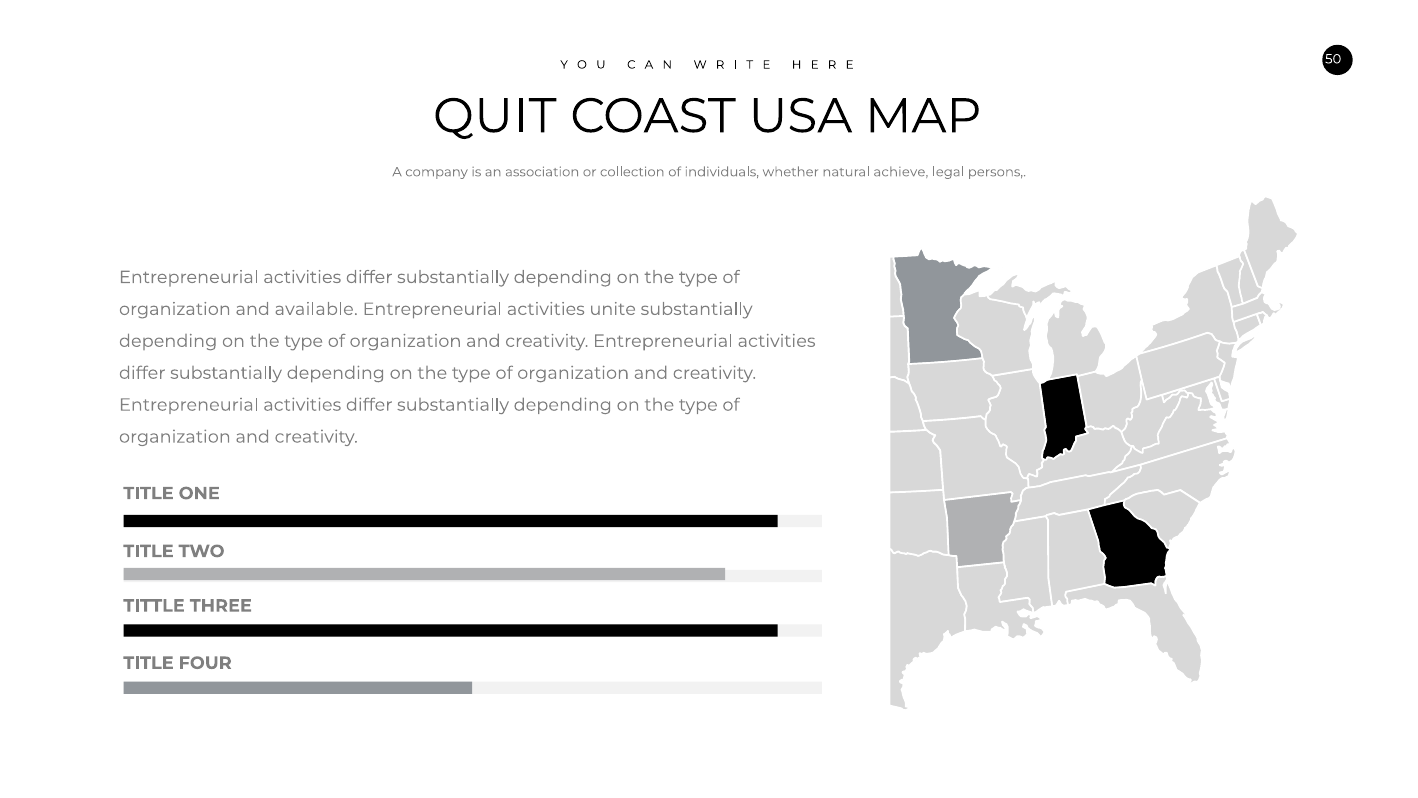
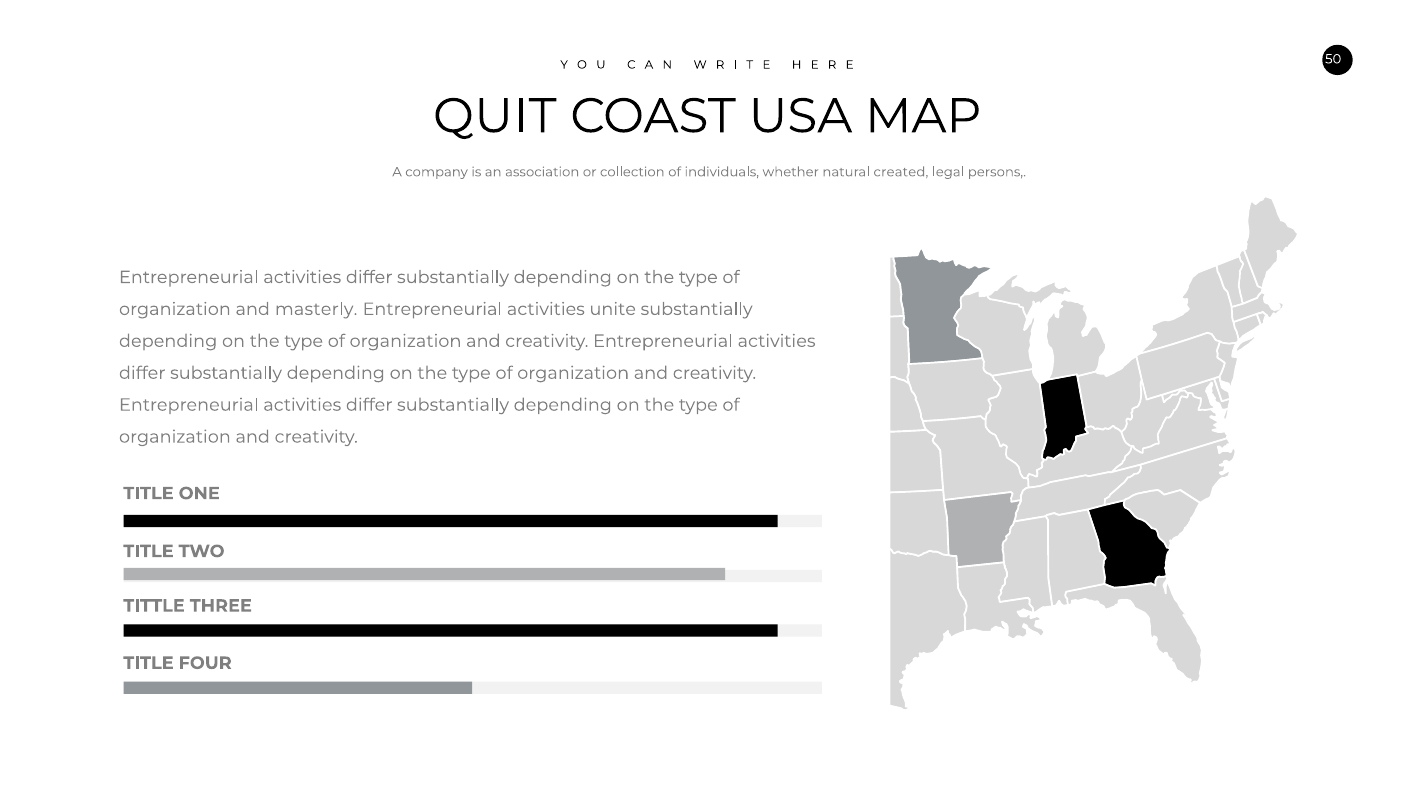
achieve: achieve -> created (901, 172)
available: available -> masterly (316, 309)
